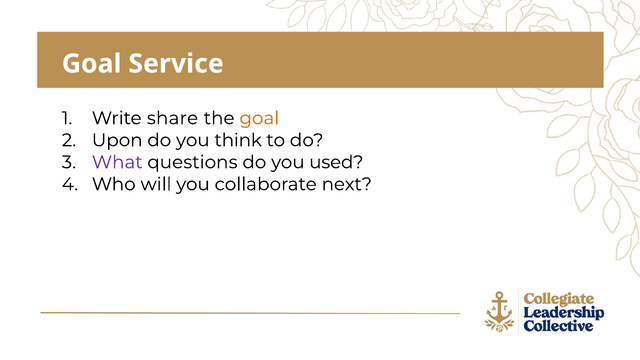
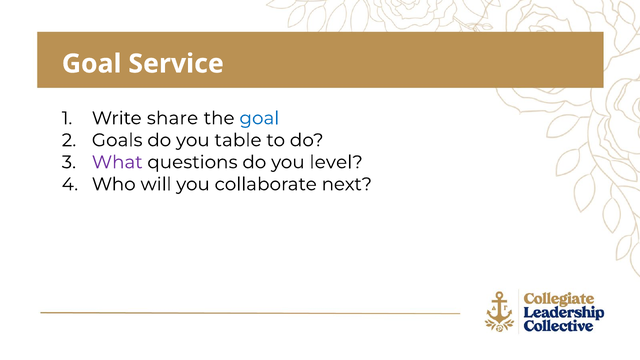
goal colour: orange -> blue (259, 118)
Upon: Upon -> Goals (117, 140)
think: think -> table (238, 140)
used: used -> level (336, 162)
